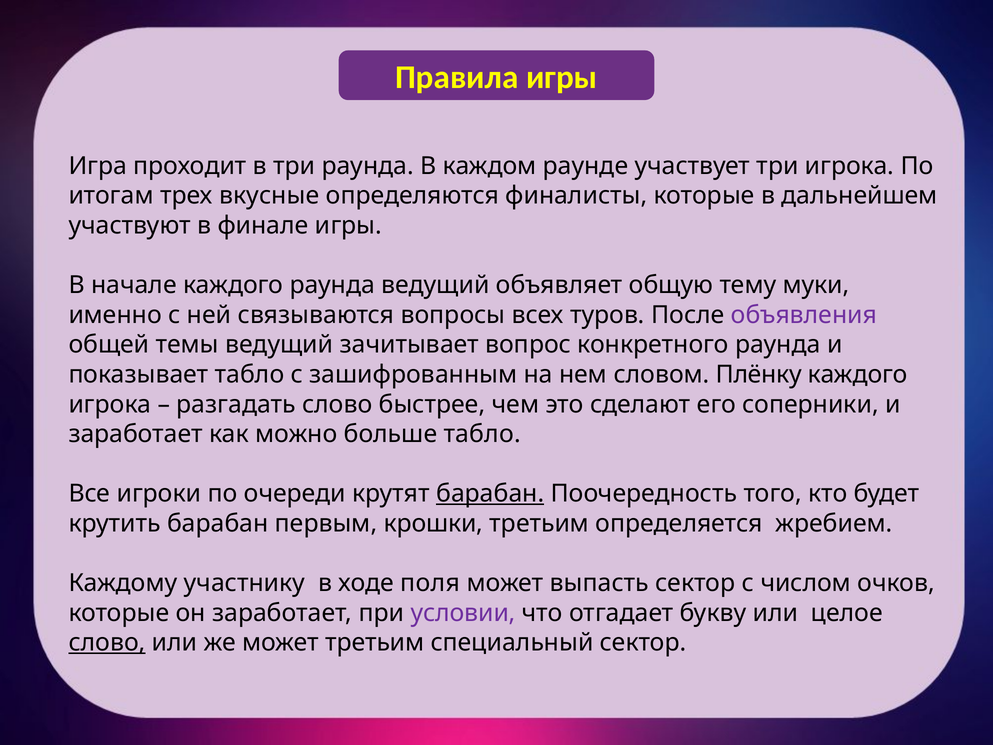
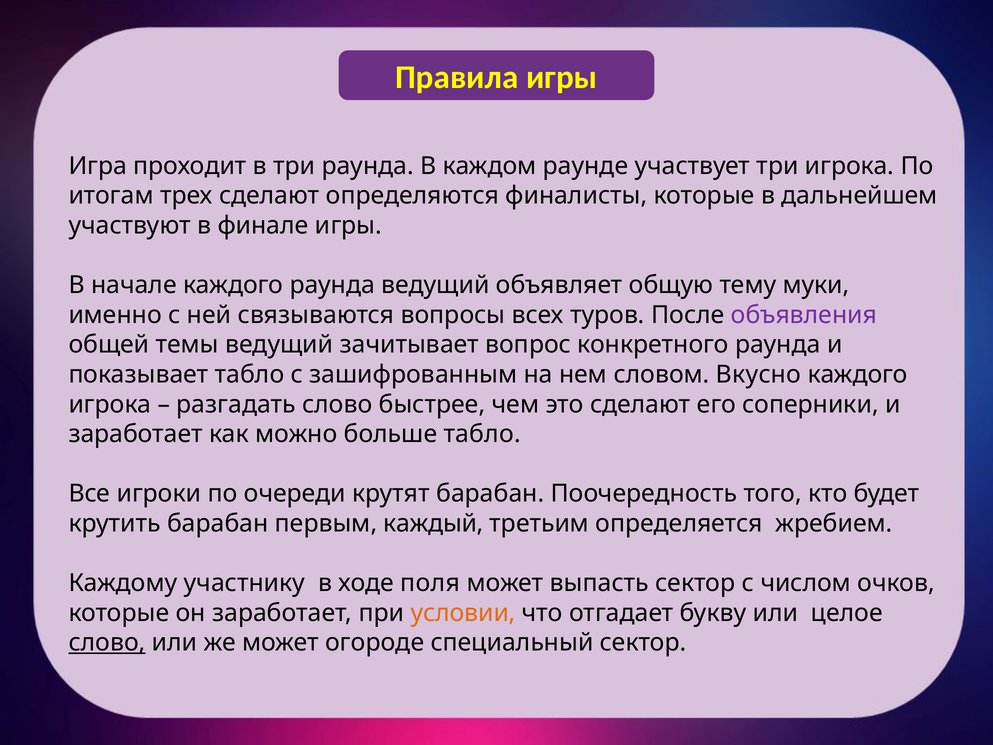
трех вкусные: вкусные -> сделают (269, 196)
Плёнку: Плёнку -> Вкусно (759, 374)
барабан underline: present -> none (490, 494)
крошки: крошки -> каждый (433, 523)
условии colour: purple -> orange (463, 613)
может третьим: третьим -> огороде (375, 642)
